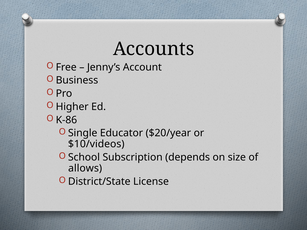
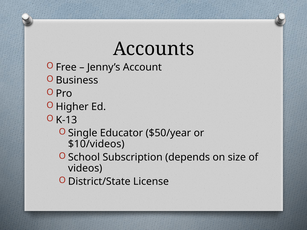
K-86: K-86 -> K-13 (66, 120)
$20/year: $20/year -> $50/year (168, 133)
allows: allows -> videos (85, 169)
